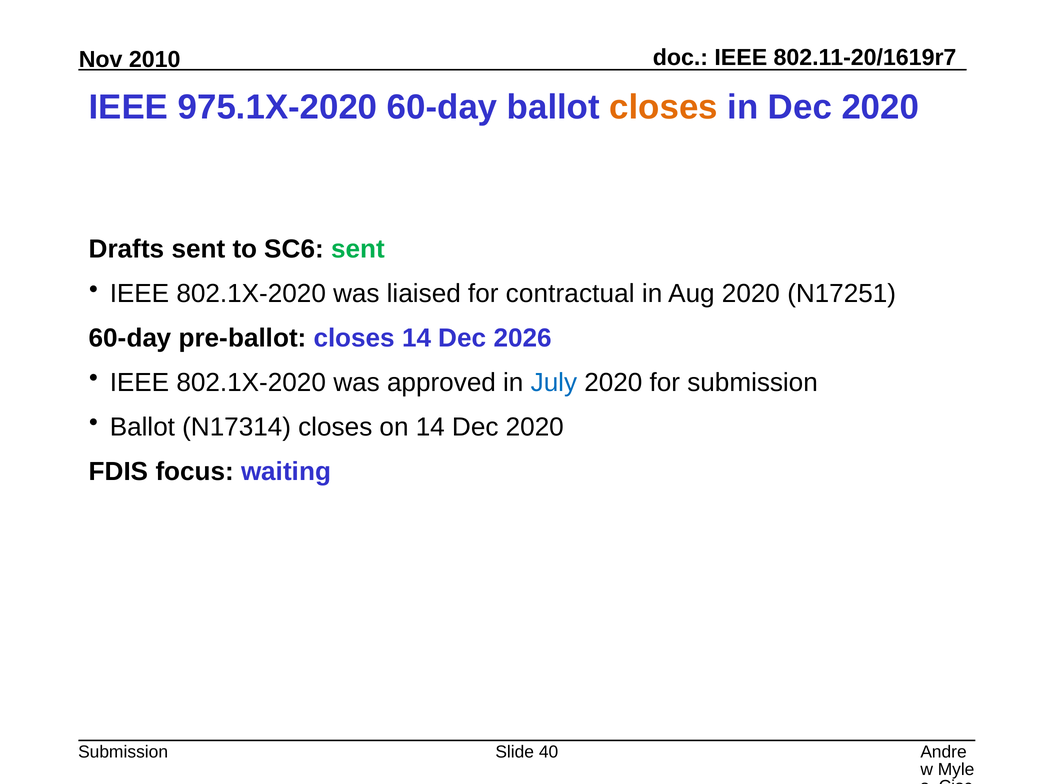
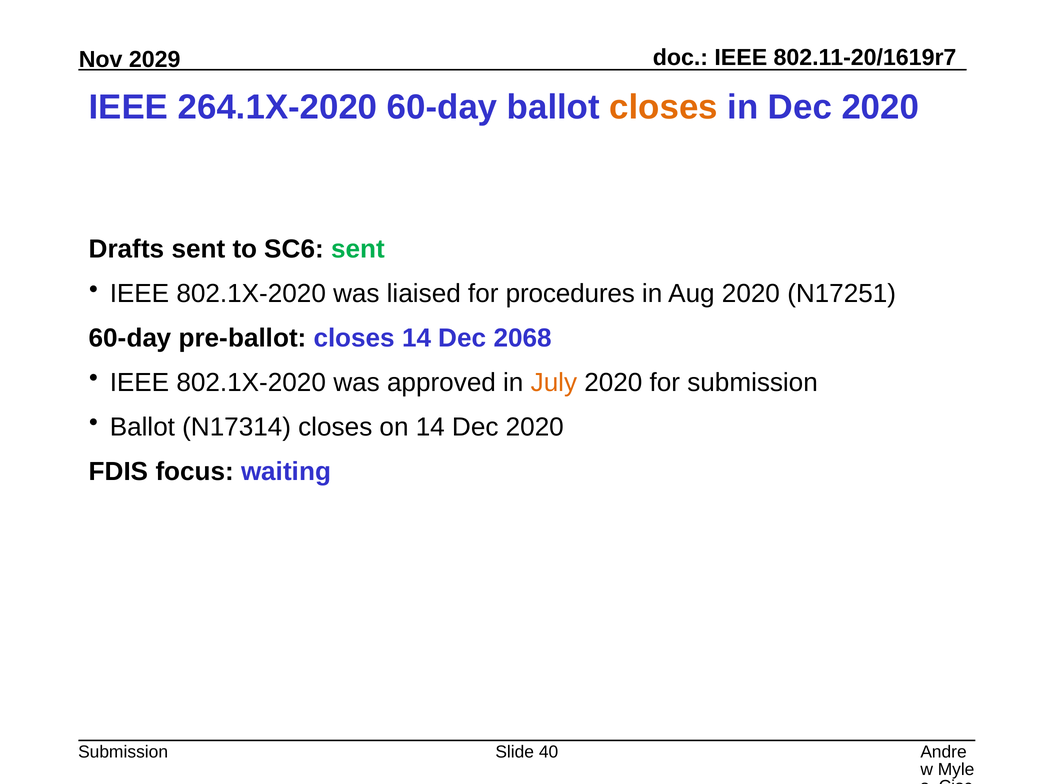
2010: 2010 -> 2029 (155, 59)
975.1X-2020: 975.1X-2020 -> 264.1X-2020 (278, 107)
contractual: contractual -> procedures (570, 294)
2026: 2026 -> 2068 (523, 338)
July colour: blue -> orange (554, 382)
